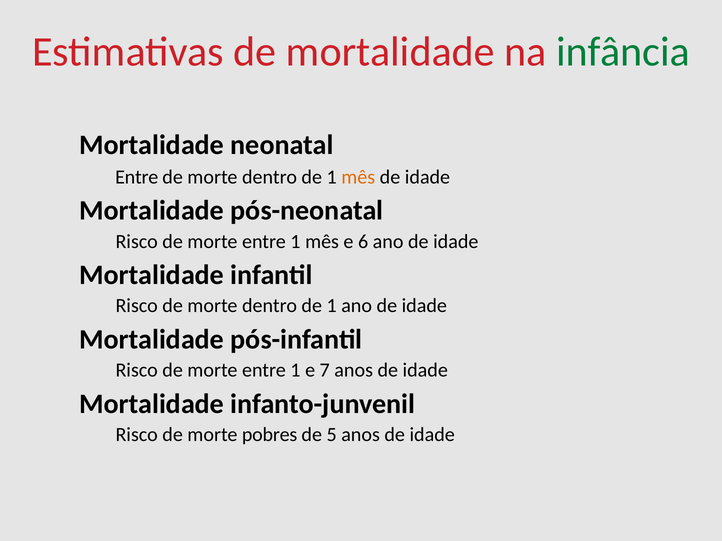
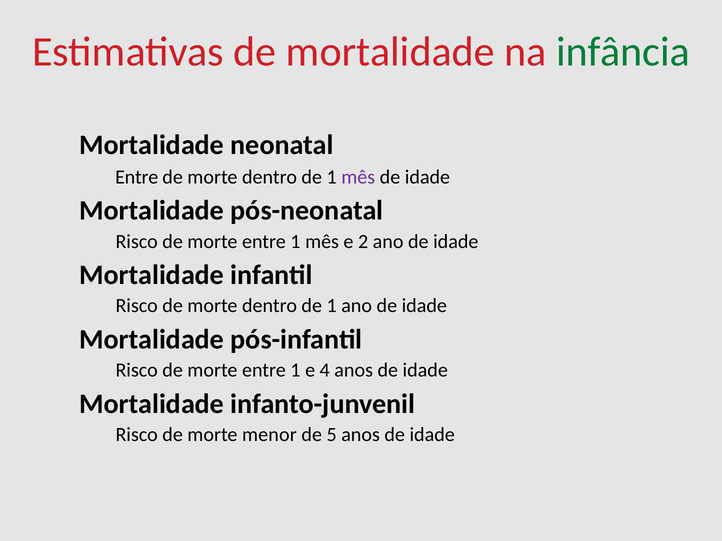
mês colour: orange -> purple (358, 177)
6: 6 -> 2 (363, 242)
7: 7 -> 4 (325, 371)
pobres: pobres -> menor (269, 435)
